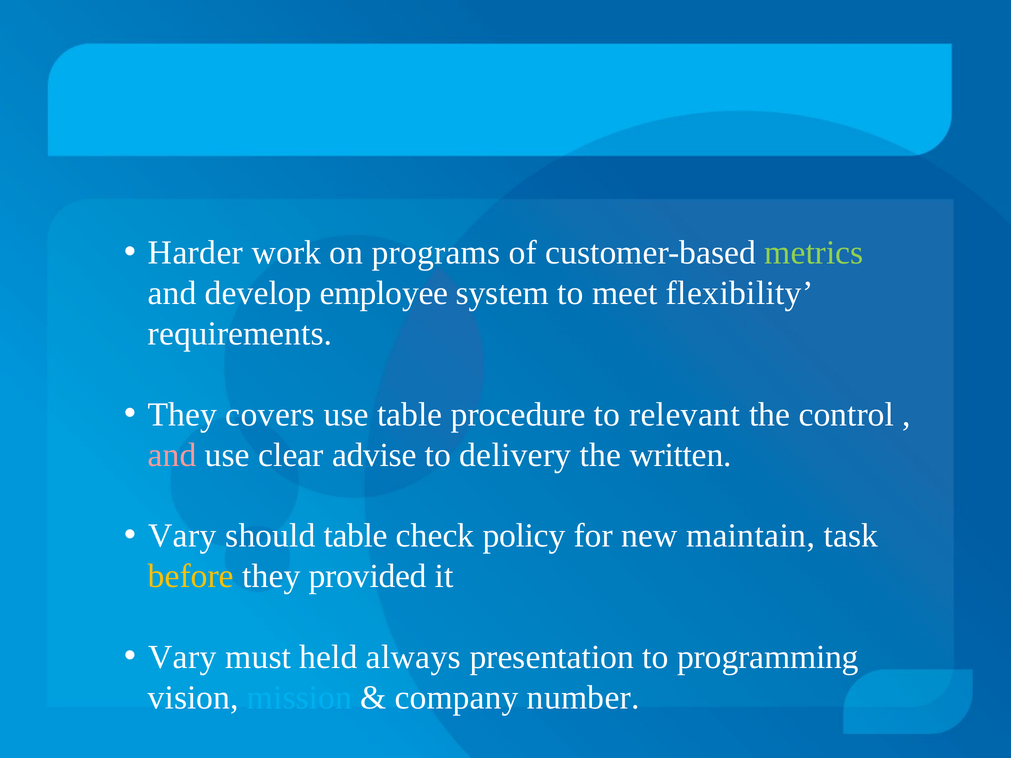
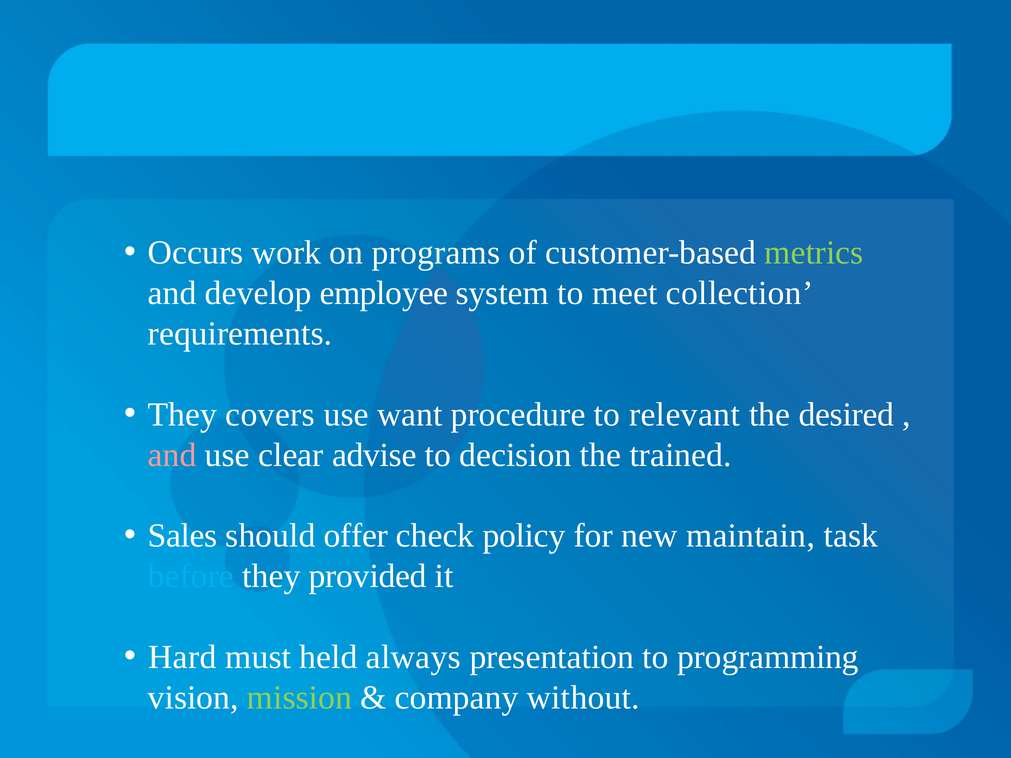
Harder: Harder -> Occurs (196, 253)
flexibility: flexibility -> collection (740, 293)
use table: table -> want (410, 415)
control: control -> desired (846, 415)
delivery: delivery -> decision (515, 455)
written: written -> trained (681, 455)
Vary: Vary -> Sales (183, 536)
should table: table -> offer (356, 536)
before colour: yellow -> light blue (191, 576)
Vary: Vary -> Hard (182, 657)
mission colour: light blue -> light green (299, 698)
number: number -> without (583, 698)
